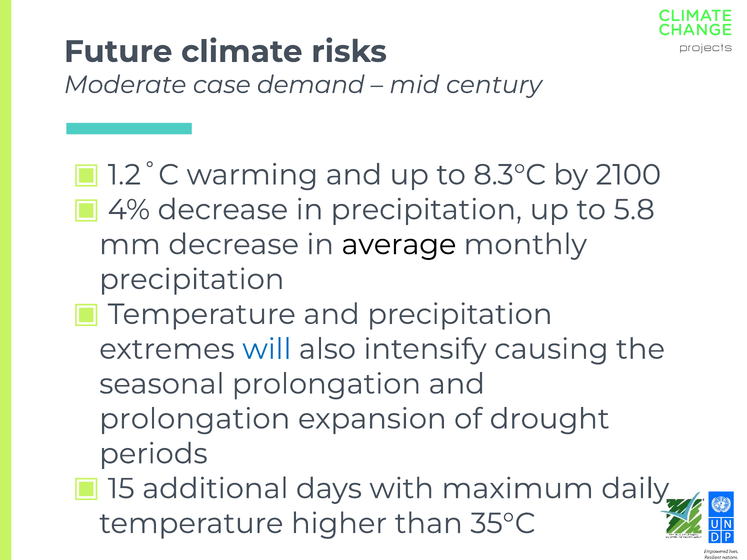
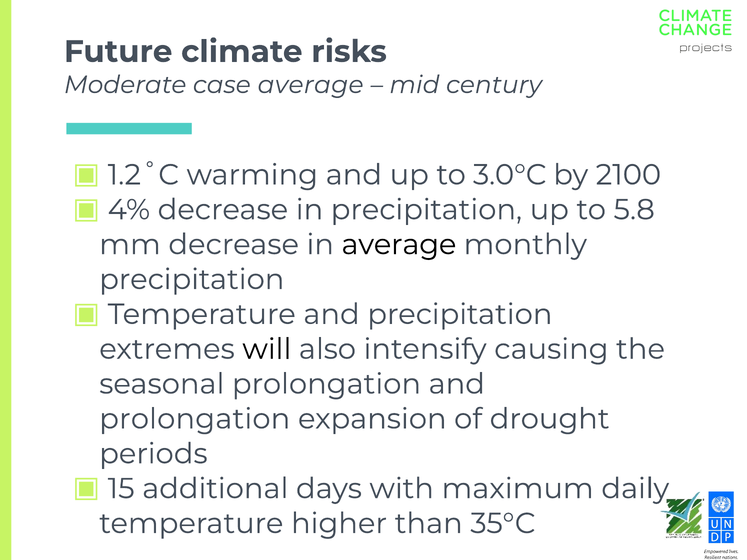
case demand: demand -> average (311, 85)
8.3°C: 8.3°C -> 3.0°C (510, 175)
will colour: blue -> black (267, 349)
